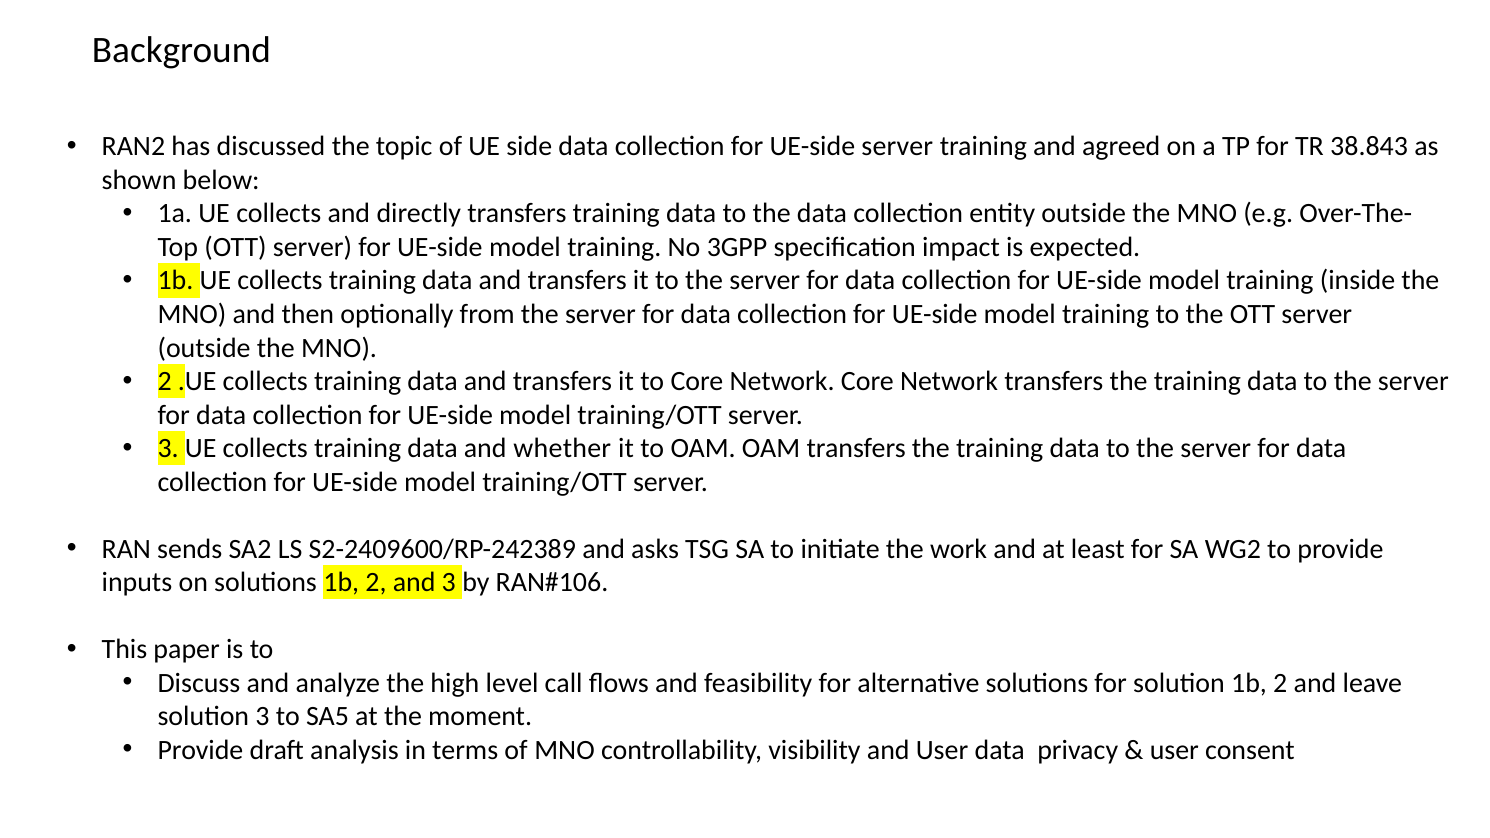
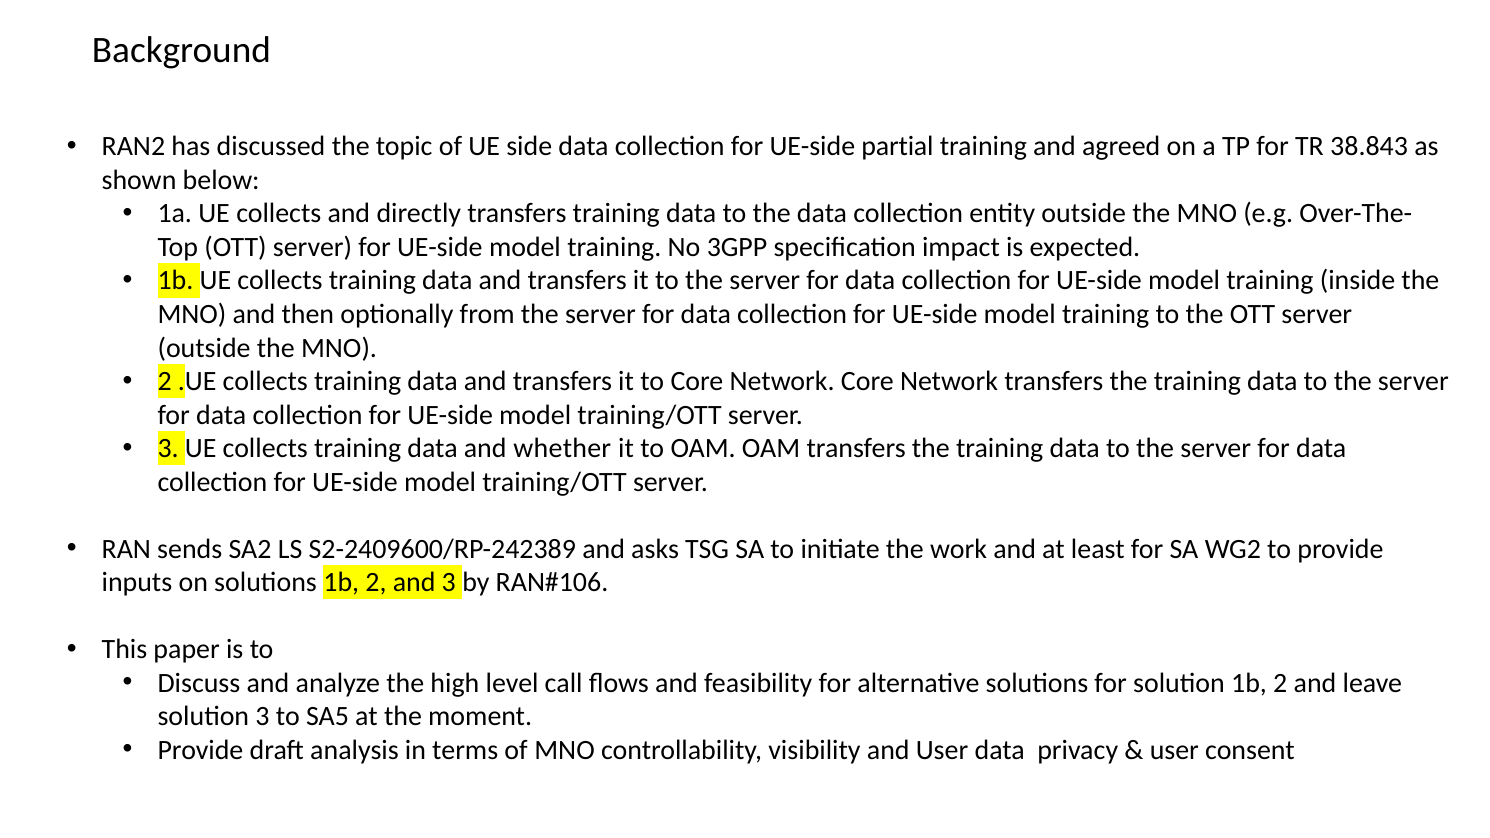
UE-side server: server -> partial (897, 147)
